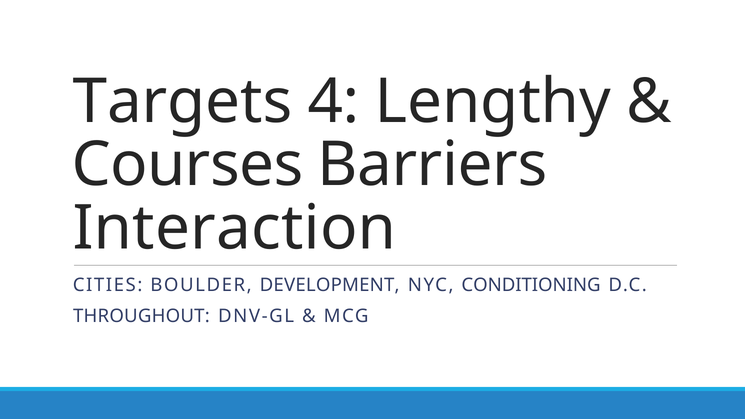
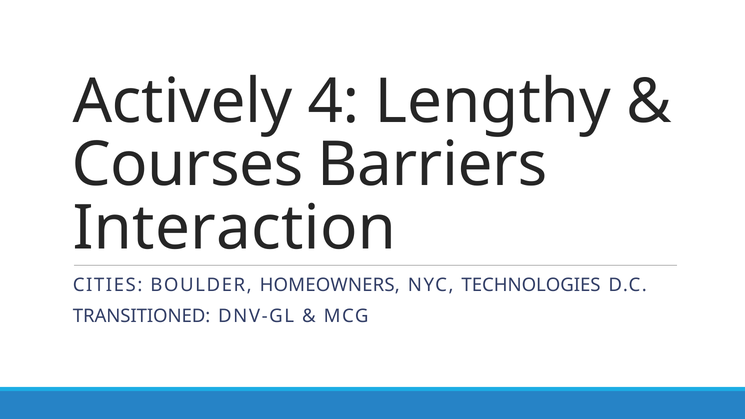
Targets: Targets -> Actively (183, 102)
DEVELOPMENT: DEVELOPMENT -> HOMEOWNERS (330, 285)
CONDITIONING: CONDITIONING -> TECHNOLOGIES (531, 285)
THROUGHOUT: THROUGHOUT -> TRANSITIONED (142, 316)
